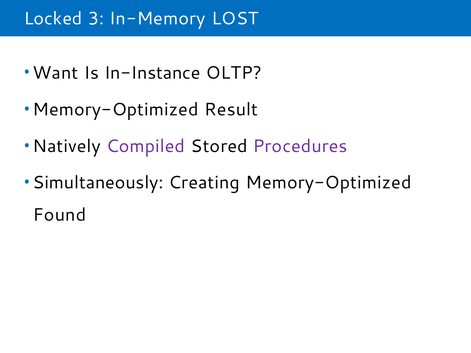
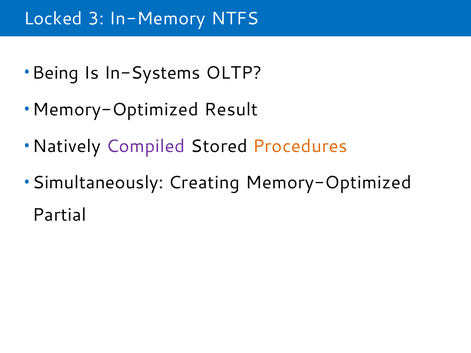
LOST: LOST -> NTFS (235, 19)
Want: Want -> Being (56, 73)
In-Instance: In-Instance -> In-Systems (152, 73)
Procedures colour: purple -> orange (300, 146)
Found: Found -> Partial (60, 215)
